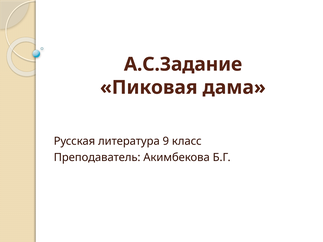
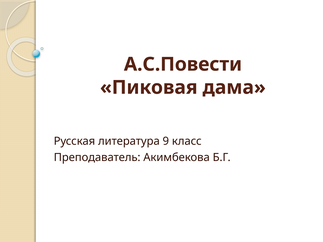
А.С.Задание: А.С.Задание -> А.С.Повести (183, 64)
